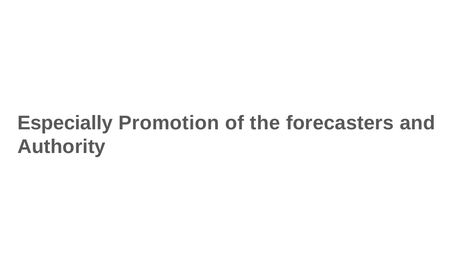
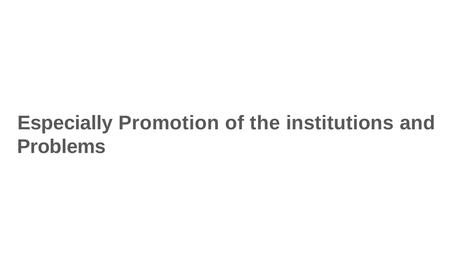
forecasters: forecasters -> institutions (340, 123)
Authority: Authority -> Problems (62, 147)
